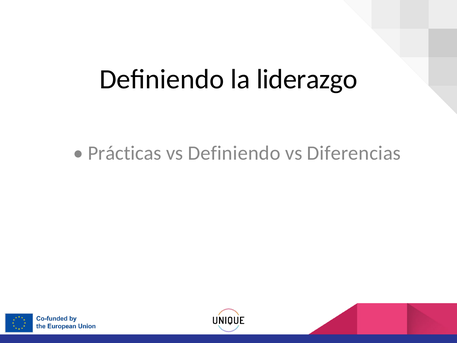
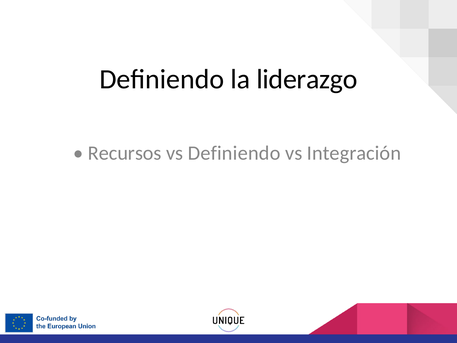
Prácticas: Prácticas -> Recursos (125, 153)
Diferencias: Diferencias -> Integración (354, 153)
